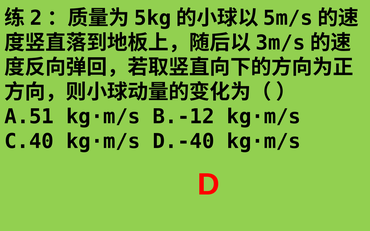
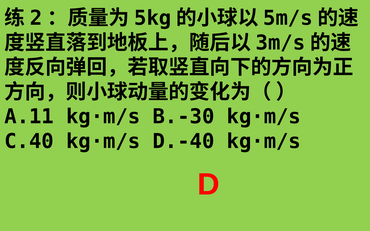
A.51: A.51 -> A.11 (29, 117)
B.-12: B.-12 -> B.-30 (183, 117)
